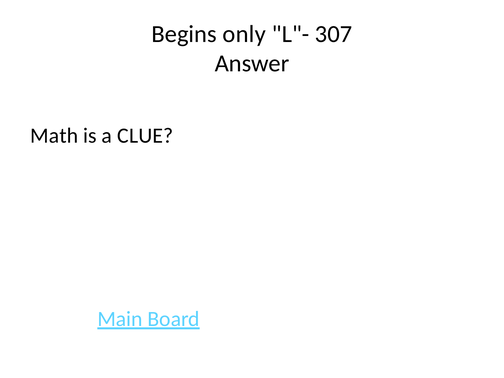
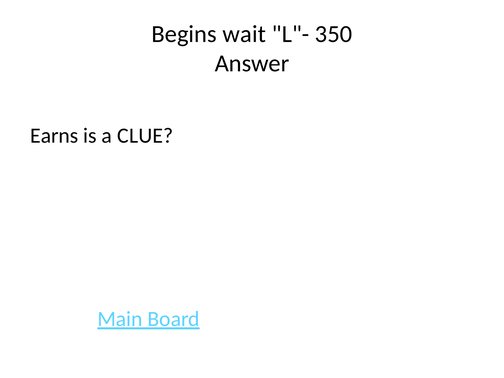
only: only -> wait (244, 34)
307: 307 -> 350 (334, 34)
Math: Math -> Earns (54, 136)
